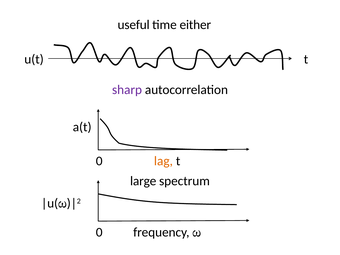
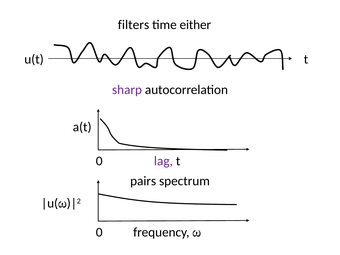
useful: useful -> filters (134, 25)
lag colour: orange -> purple (163, 161)
large: large -> pairs (143, 181)
